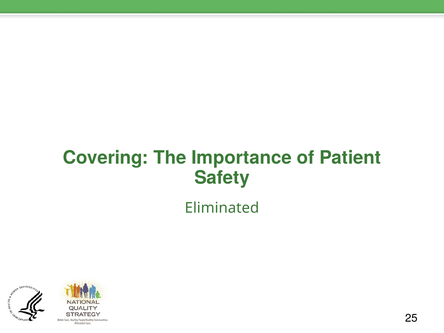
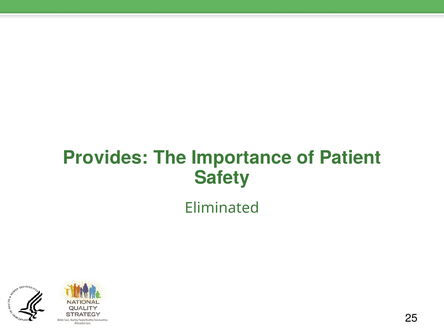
Covering: Covering -> Provides (105, 158)
